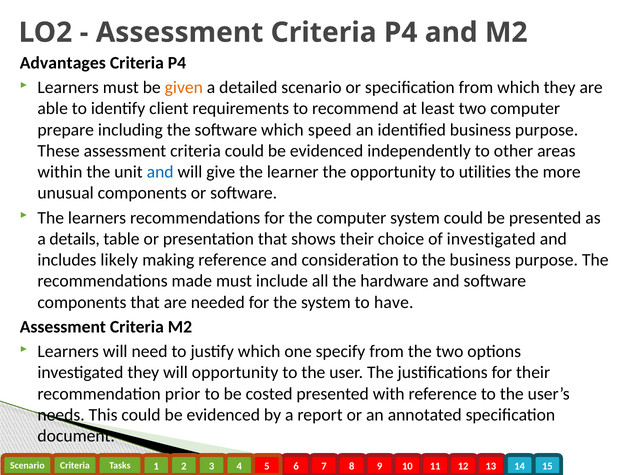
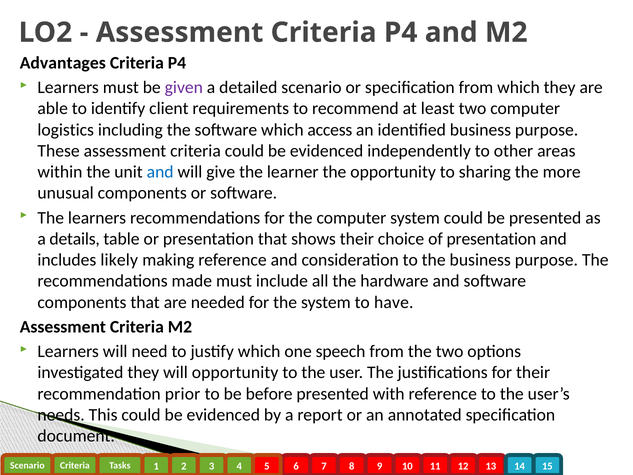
given colour: orange -> purple (184, 87)
prepare: prepare -> logistics (66, 130)
speed: speed -> access (330, 130)
utilities: utilities -> sharing (485, 172)
of investigated: investigated -> presentation (491, 239)
specify: specify -> speech (341, 351)
costed: costed -> before (269, 394)
